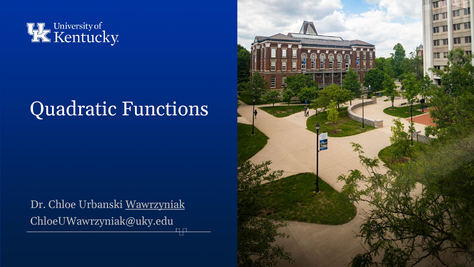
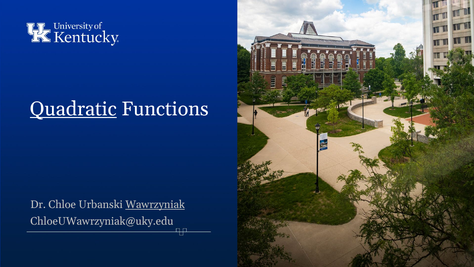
Quadratic underline: none -> present (73, 109)
